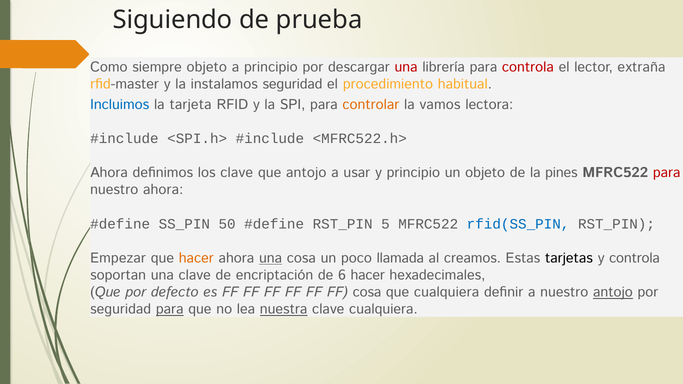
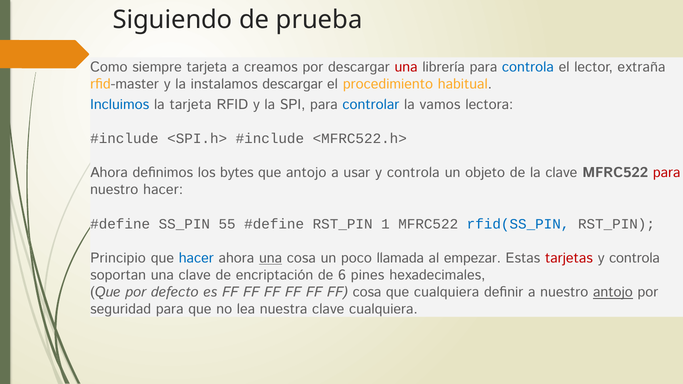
siempre objeto: objeto -> tarjeta (207, 67)
a principio: principio -> creamos (271, 67)
controla colour: red -> blue (528, 67)
instalamos seguridad: seguridad -> descargar (293, 84)
controlar colour: orange -> blue (371, 104)
los clave: clave -> bytes (237, 173)
usar y principio: principio -> controla (413, 173)
la pines: pines -> clave (561, 173)
nuestro ahora: ahora -> hacer (163, 190)
50: 50 -> 55 (227, 224)
5: 5 -> 1 (385, 224)
Empezar: Empezar -> Principio (118, 258)
hacer colour: orange -> blue (196, 258)
creamos: creamos -> empezar (472, 258)
tarjetas colour: black -> red (569, 258)
6 hacer: hacer -> pines (368, 275)
para underline: present -> none (170, 309)
nuestra underline: present -> none (284, 309)
